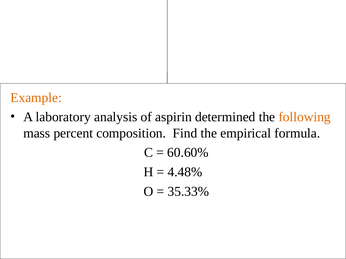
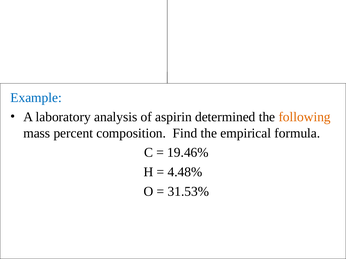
Example colour: orange -> blue (36, 98)
60.60%: 60.60% -> 19.46% (188, 153)
35.33%: 35.33% -> 31.53% (188, 192)
